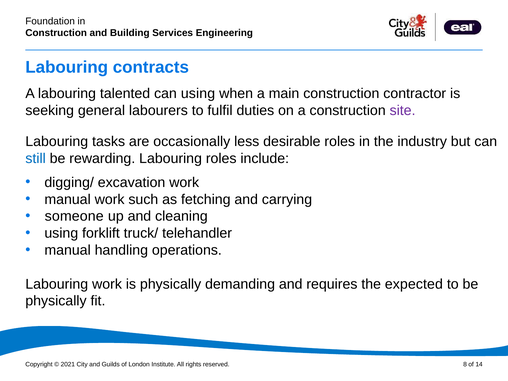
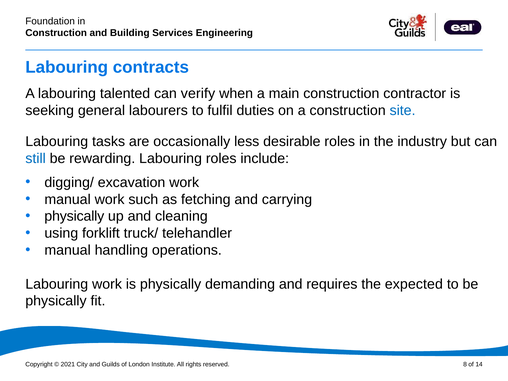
can using: using -> verify (198, 93)
site colour: purple -> blue (403, 110)
someone: someone -> physically (74, 216)
